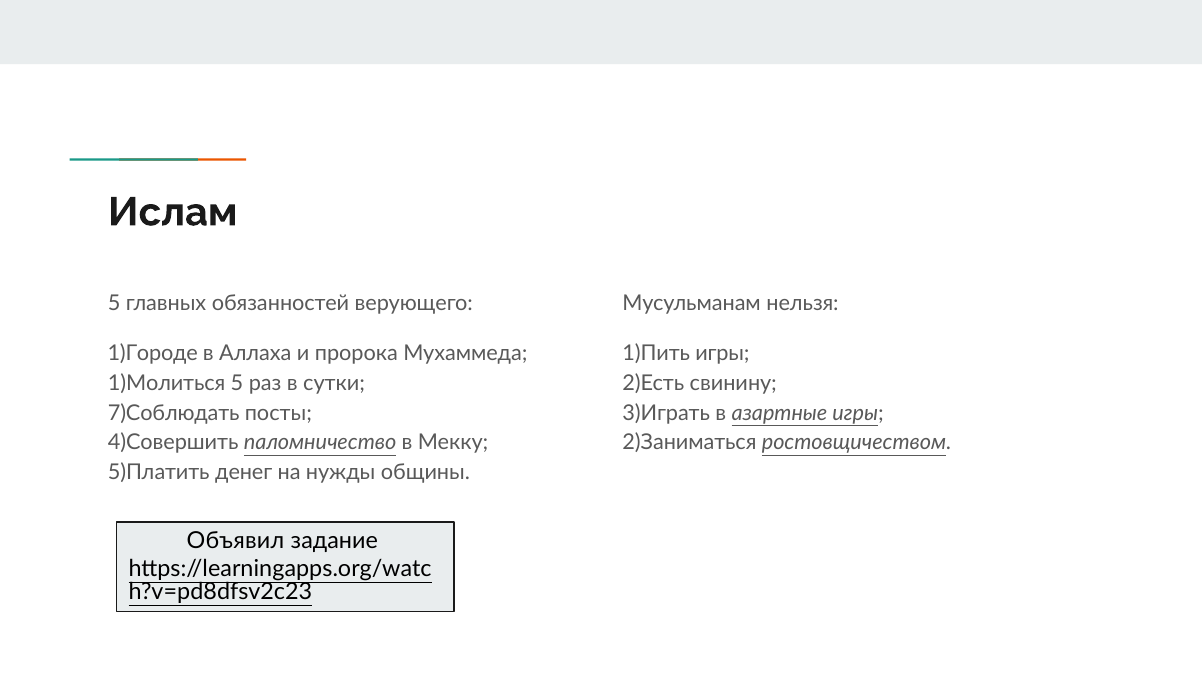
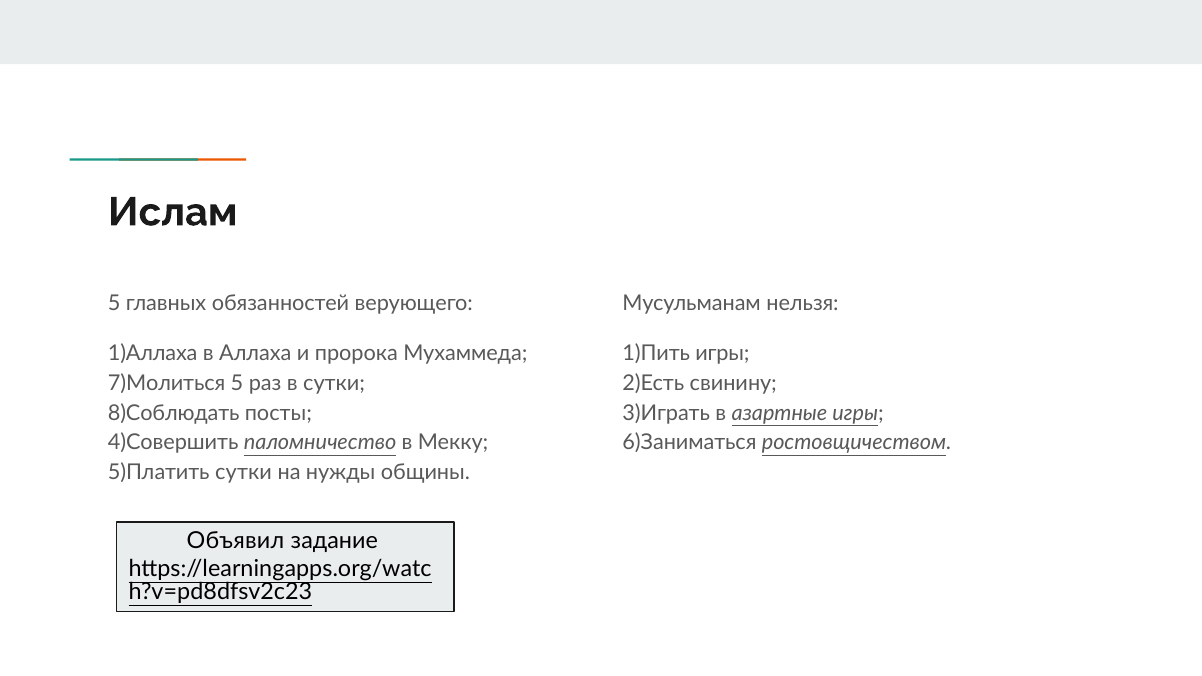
1)Городе: 1)Городе -> 1)Аллаха (153, 353)
1)Молиться: 1)Молиться -> 7)Молиться (167, 383)
7)Соблюдать: 7)Соблюдать -> 8)Соблюдать (174, 413)
2)Заниматься: 2)Заниматься -> 6)Заниматься (689, 443)
5)Платить денег: денег -> сутки (244, 473)
